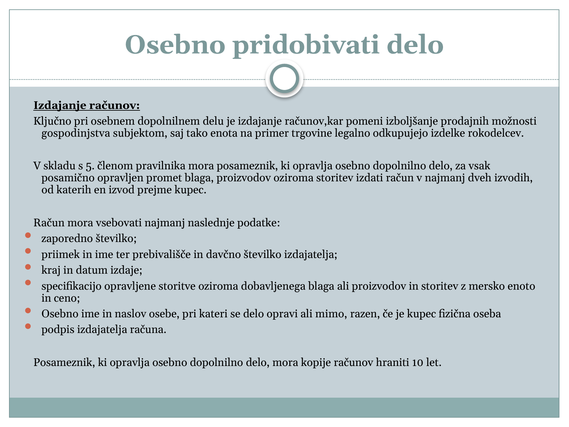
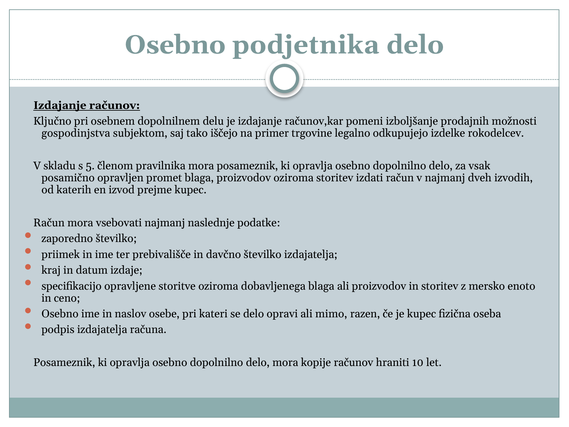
pridobivati: pridobivati -> podjetnika (306, 45)
enota: enota -> iščejo (224, 133)
